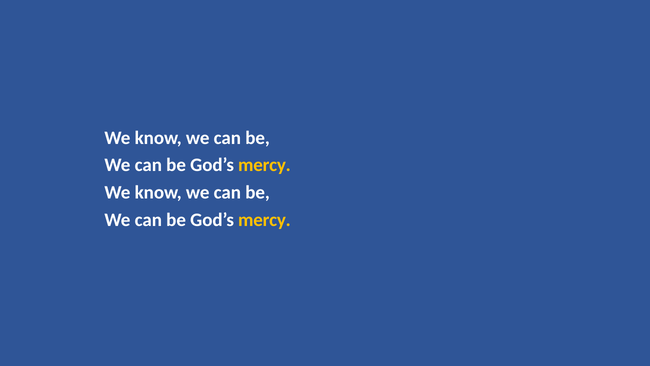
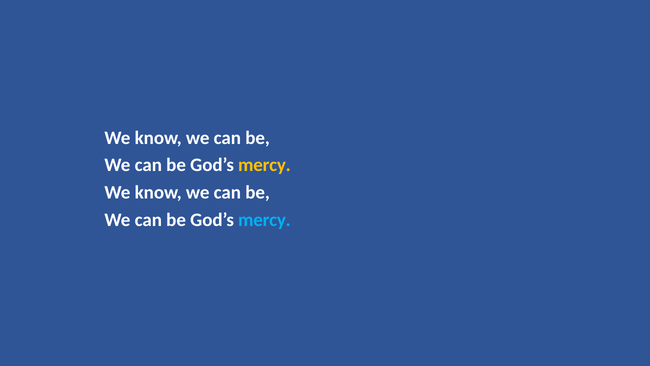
mercy colour: yellow -> light blue (264, 220)
